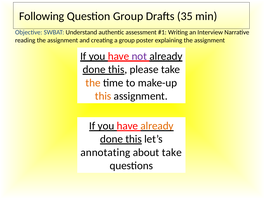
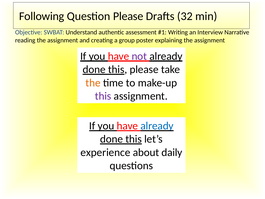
Question Group: Group -> Please (128, 16)
35: 35 -> 32 (185, 16)
this colour: orange -> purple (103, 96)
already colour: orange -> blue (157, 126)
annotating: annotating -> experience (105, 152)
about take: take -> daily (172, 152)
